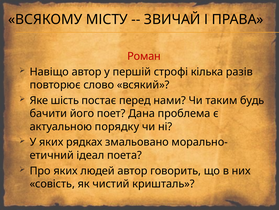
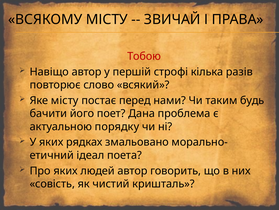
Роман: Роман -> Тобою (144, 56)
Яке шість: шість -> місту (65, 100)
